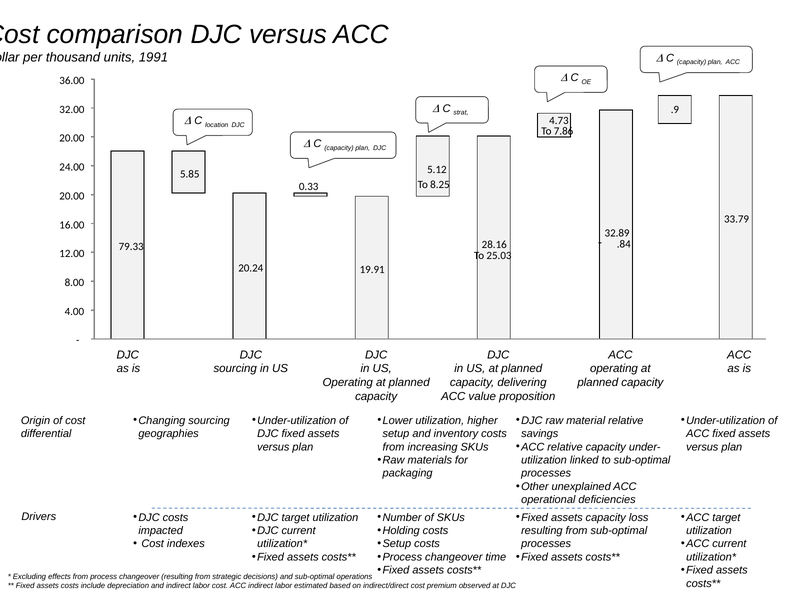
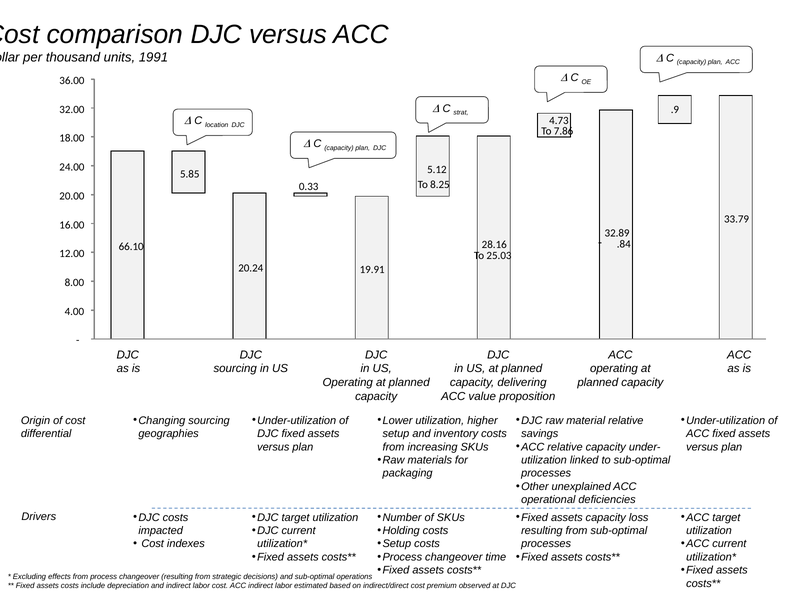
20.00: 20.00 -> 18.00 (72, 138)
79.33: 79.33 -> 66.10 (131, 247)
